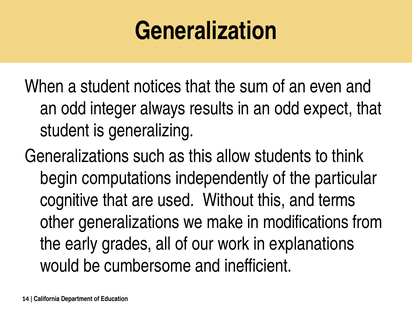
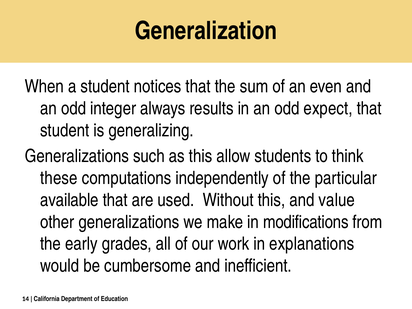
begin: begin -> these (59, 178)
cognitive: cognitive -> available (69, 200)
terms: terms -> value (337, 200)
